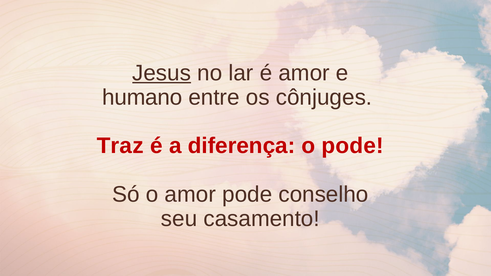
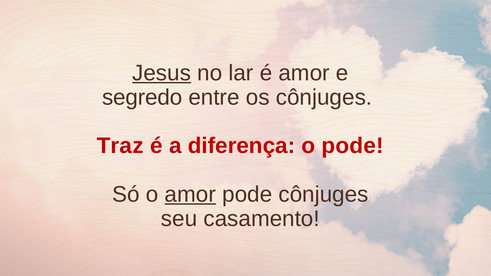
humano: humano -> segredo (142, 97)
amor underline: none -> present (190, 194)
pode conselho: conselho -> cônjuges (323, 194)
